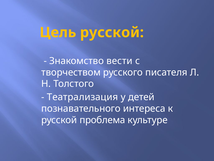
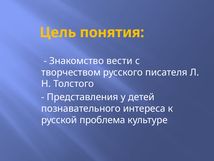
Цель русской: русской -> понятия (112, 32)
Театрализация: Театрализация -> Представления (83, 97)
